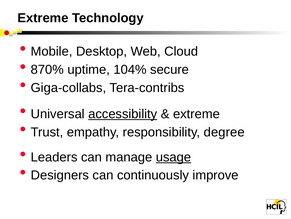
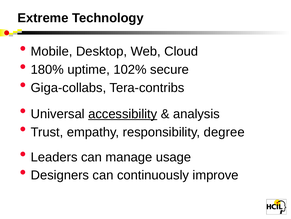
870%: 870% -> 180% (47, 69)
104%: 104% -> 102% (130, 69)
extreme: extreme -> analysis (196, 114)
usage underline: present -> none (174, 157)
